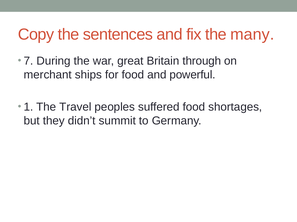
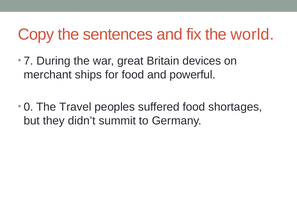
many: many -> world (252, 35)
through: through -> devices (202, 61)
1: 1 -> 0 (29, 107)
